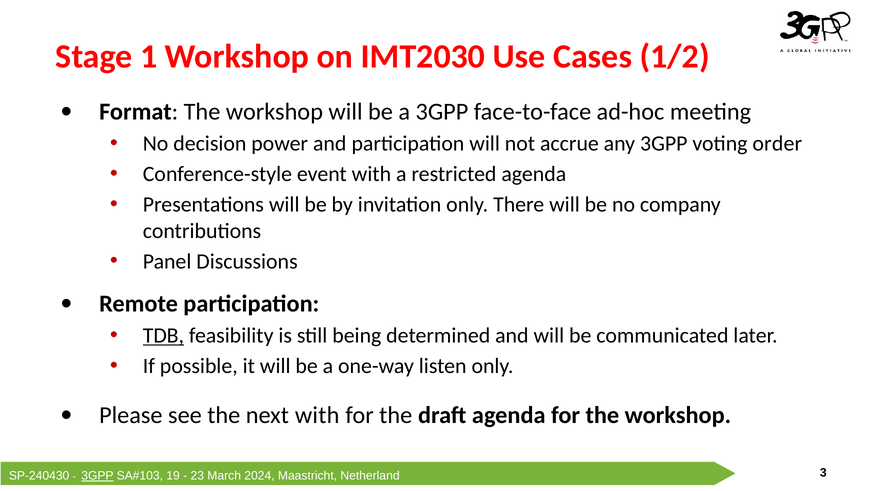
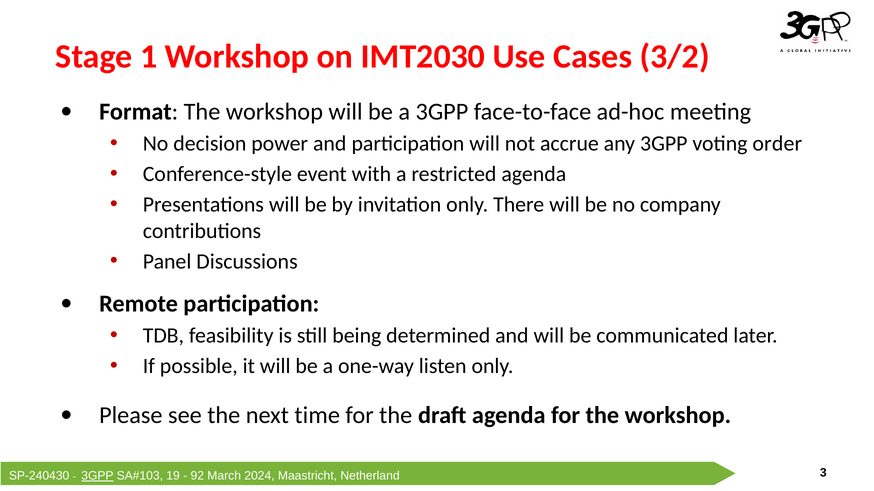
1/2: 1/2 -> 3/2 (675, 56)
TDB underline: present -> none (163, 336)
next with: with -> time (317, 416)
23: 23 -> 92 (197, 476)
